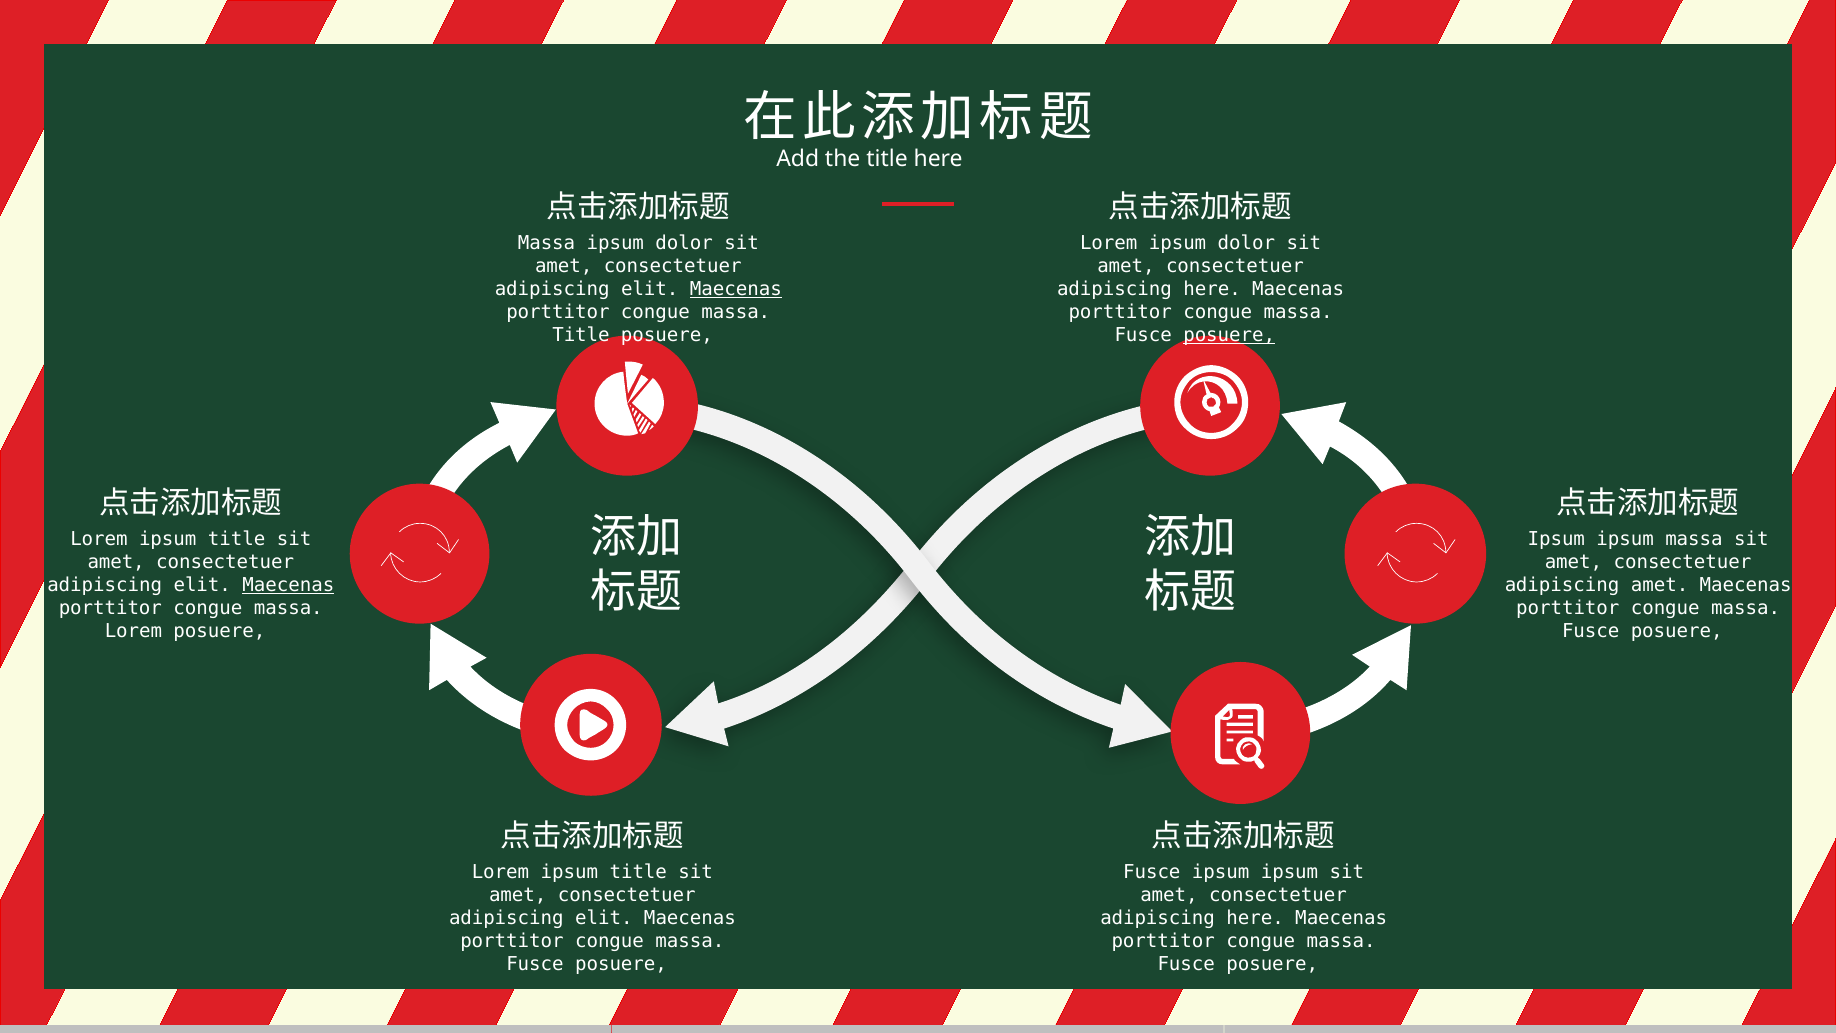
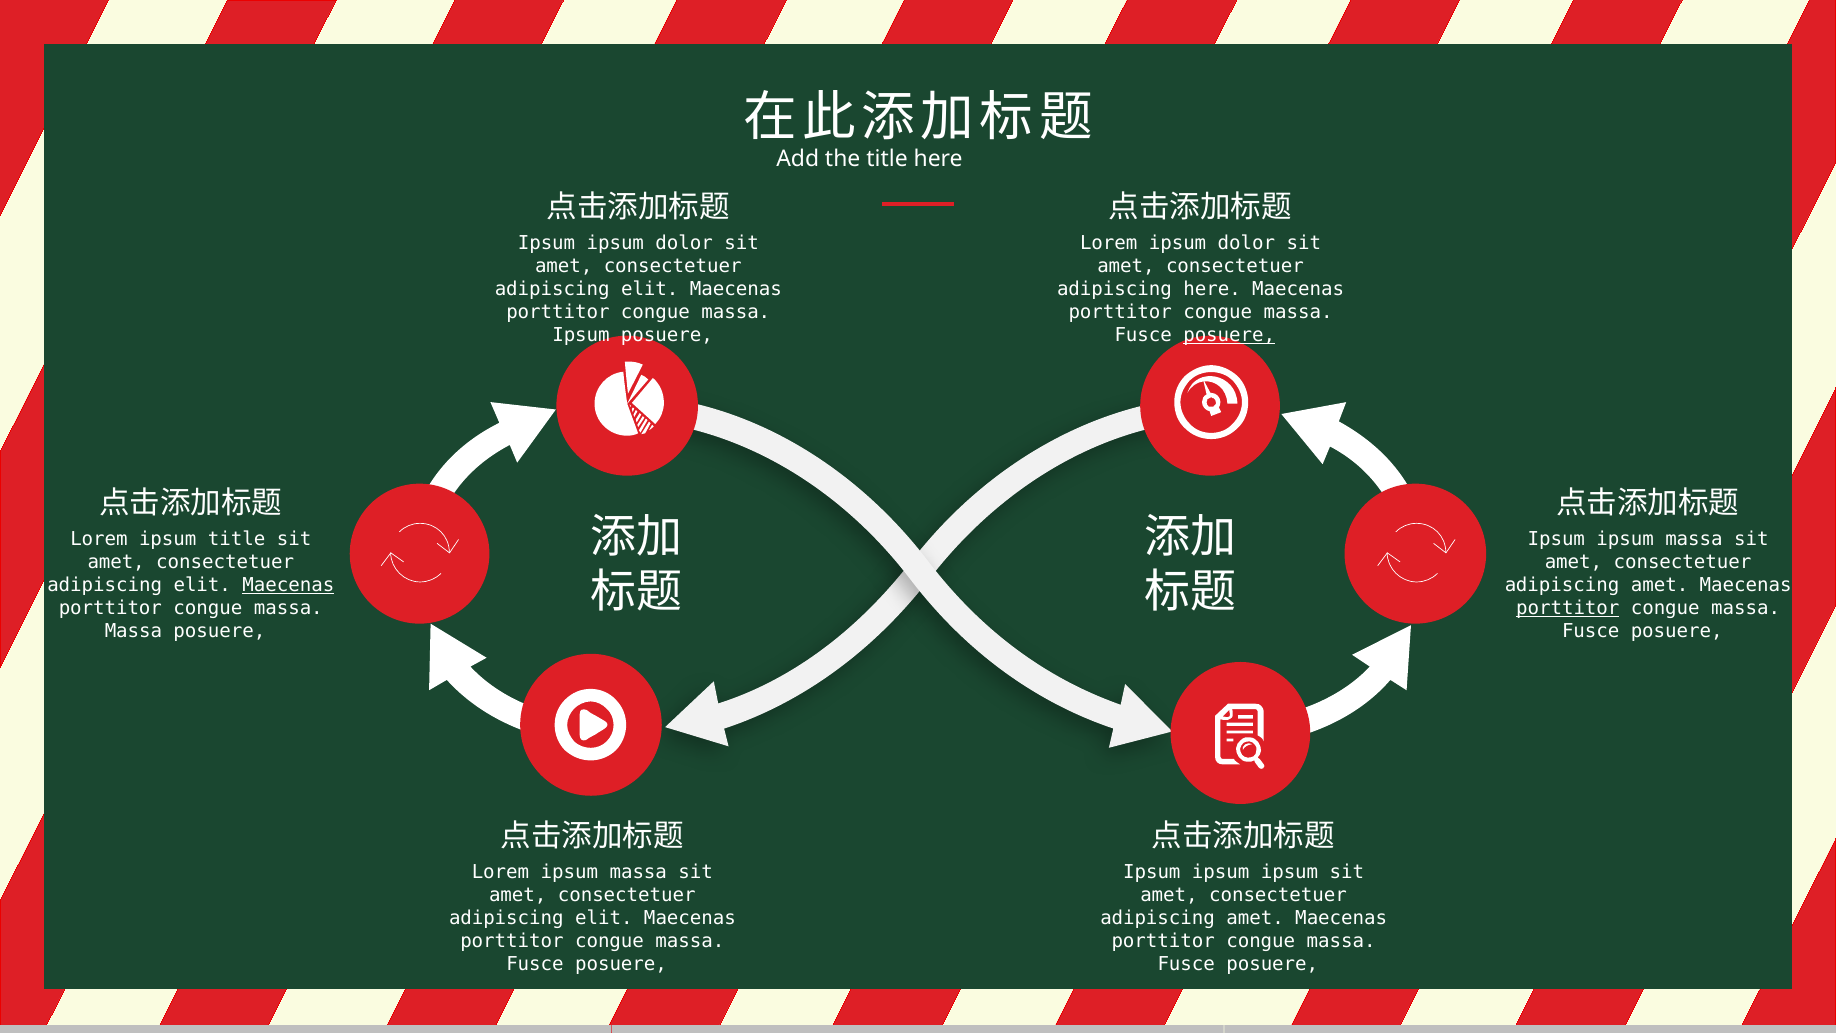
Massa: Massa -> Ipsum (547, 243)
Maecenas underline: present -> none (736, 289)
Title: Title -> Ipsum (581, 335)
porttitor underline: none -> present (1568, 608)
Lorem: Lorem -> Massa (133, 631)
title: title -> massa (638, 872)
Fusce: Fusce -> Ipsum (1152, 872)
here: here -> amet (1255, 918)
